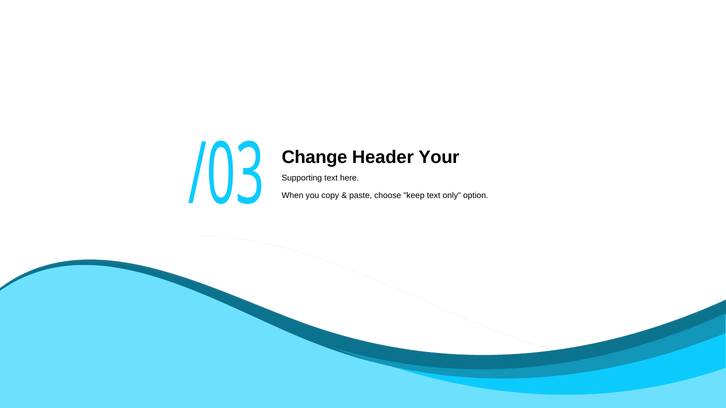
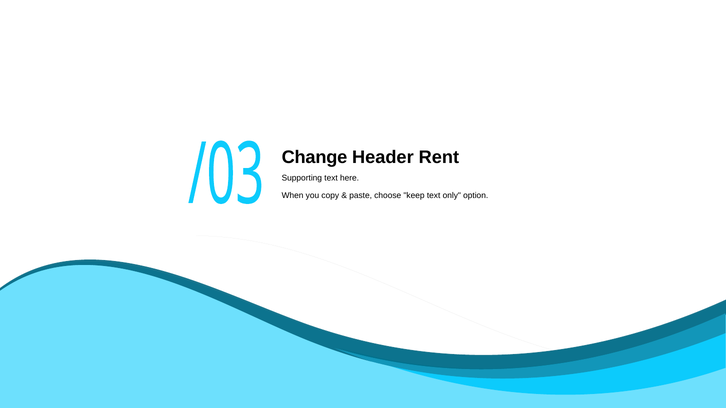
Your: Your -> Rent (439, 157)
